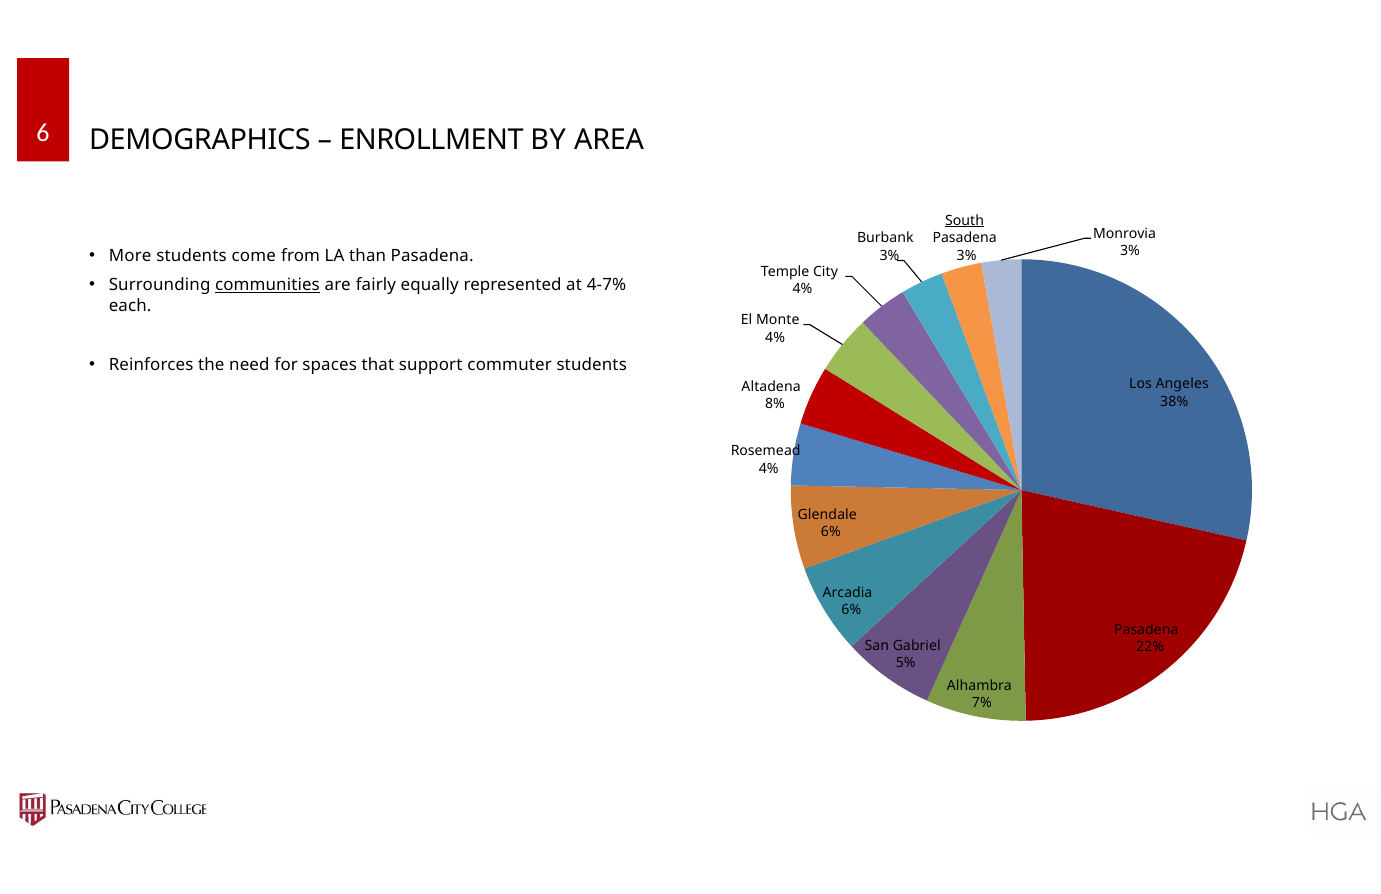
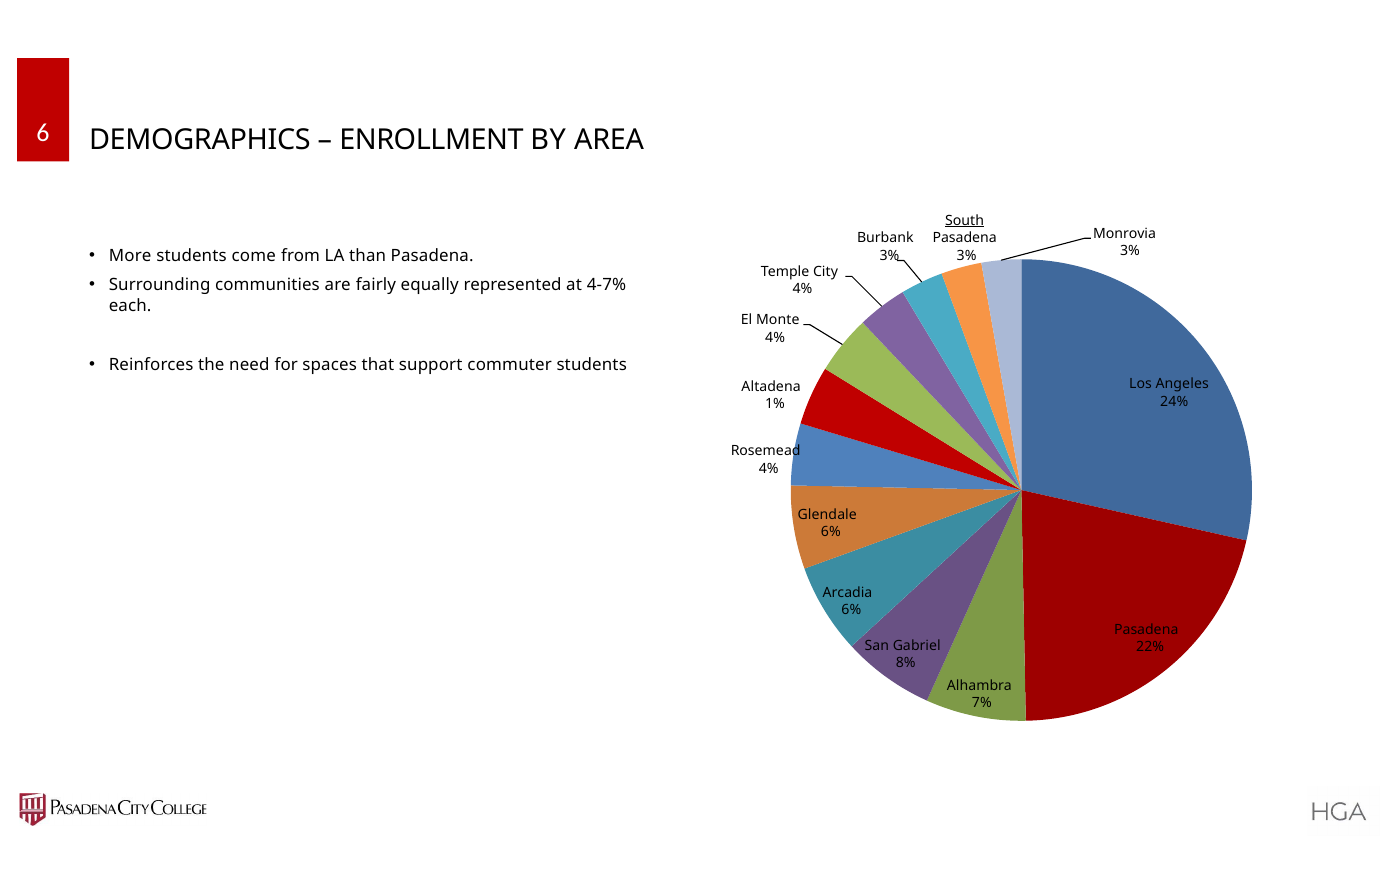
communities underline: present -> none (267, 285)
38%: 38% -> 24% (1174, 402)
8%: 8% -> 1% (775, 404)
5%: 5% -> 8% (906, 663)
